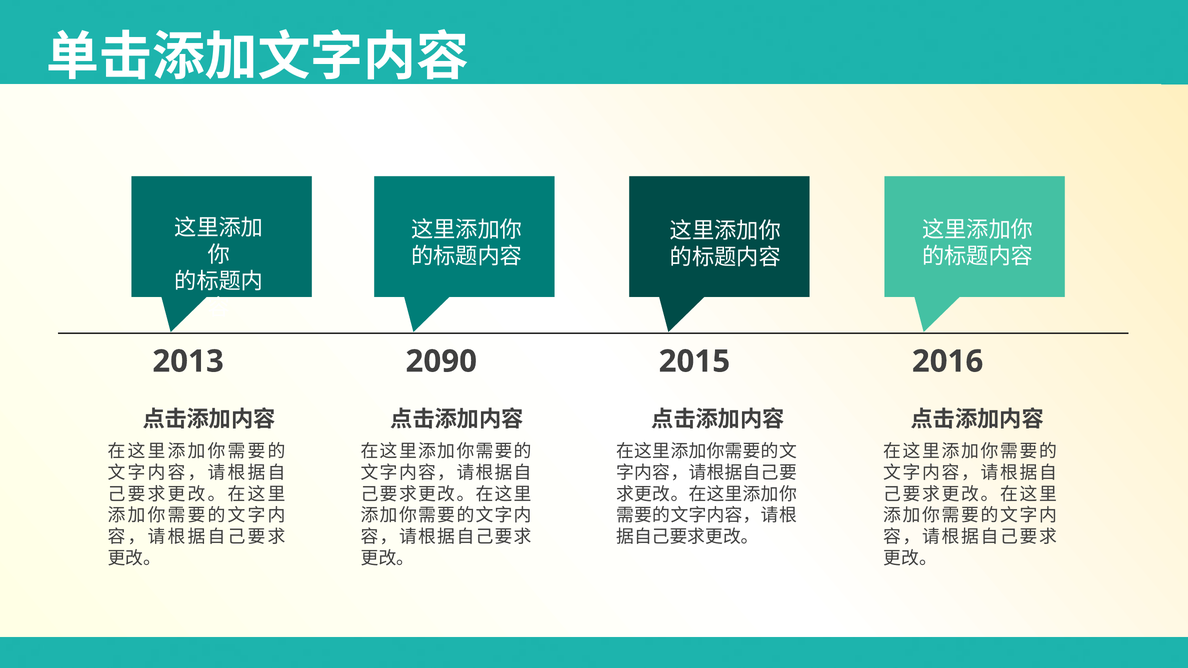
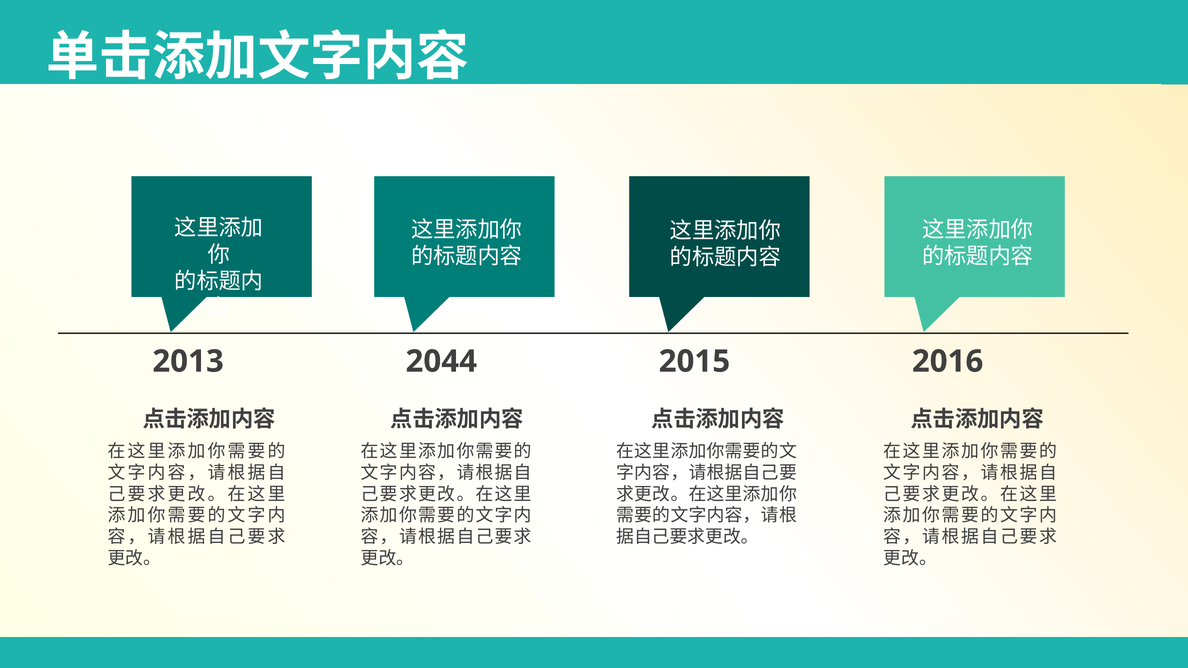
2090: 2090 -> 2044 (441, 362)
